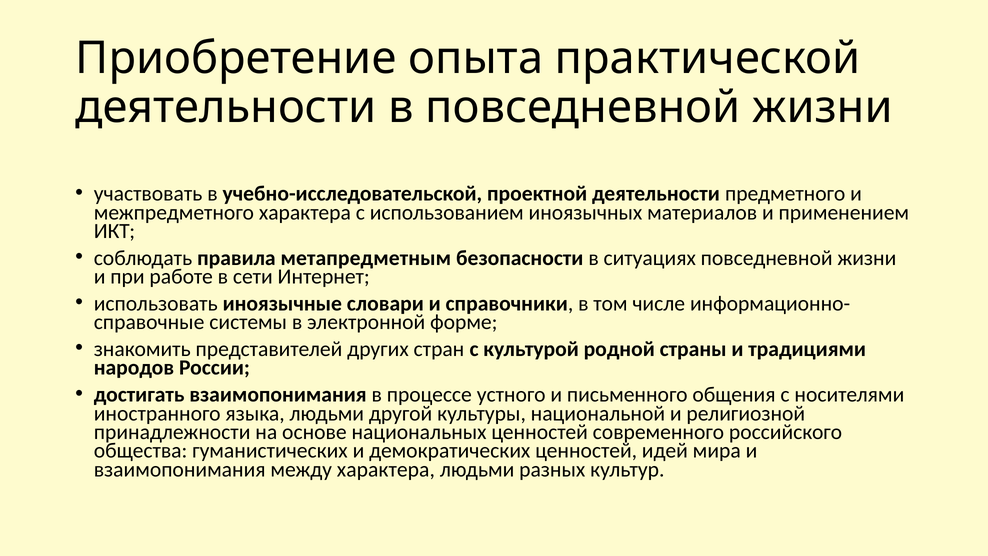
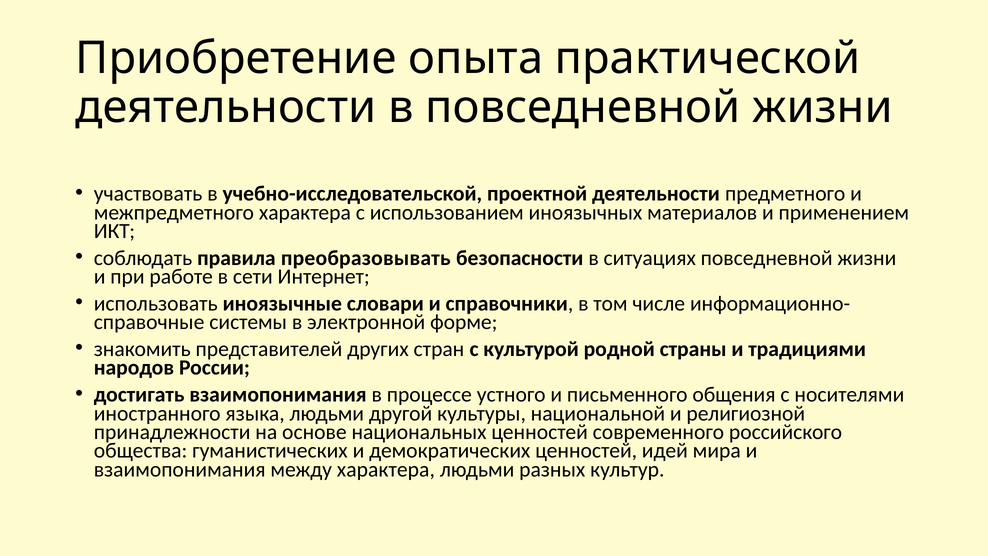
метапредметным: метапредметным -> преобразовывать (366, 258)
